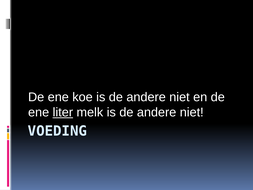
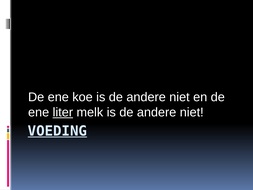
VOEDING underline: none -> present (57, 131)
